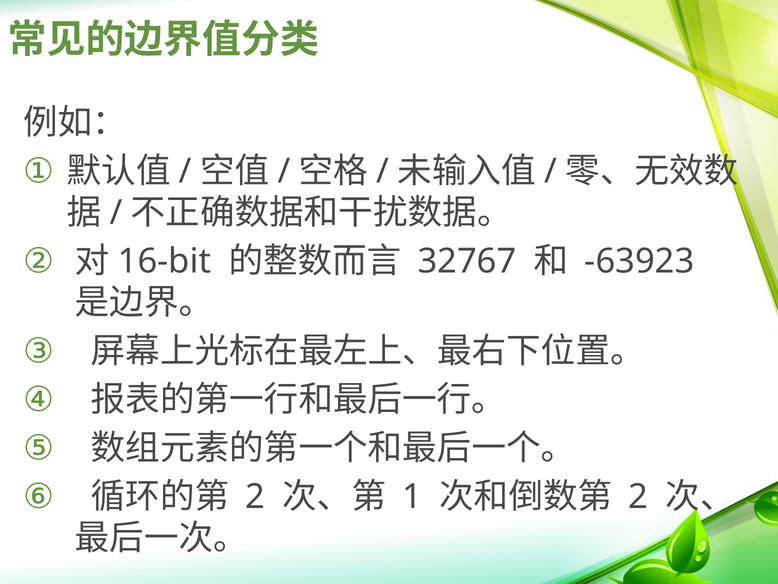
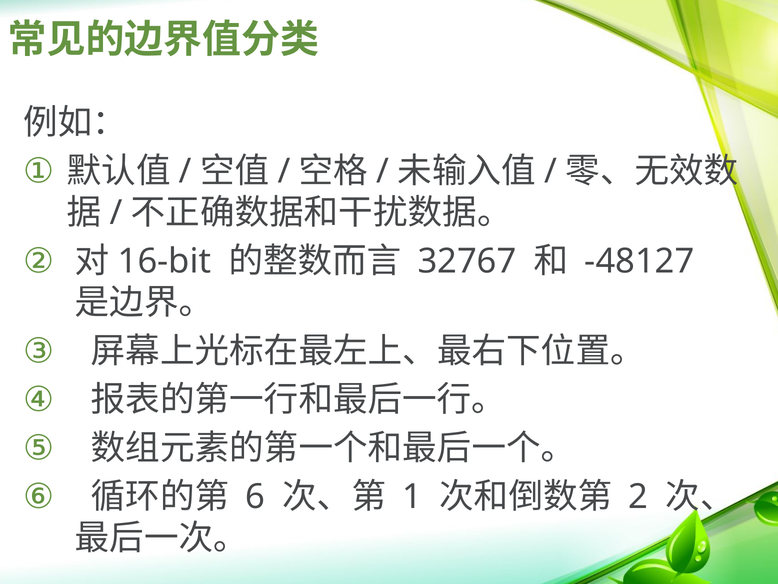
-63923: -63923 -> -48127 (639, 261)
2: 2 -> 6 (255, 496)
